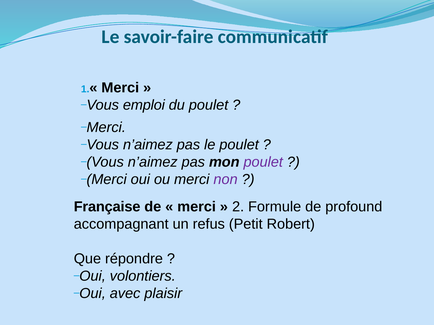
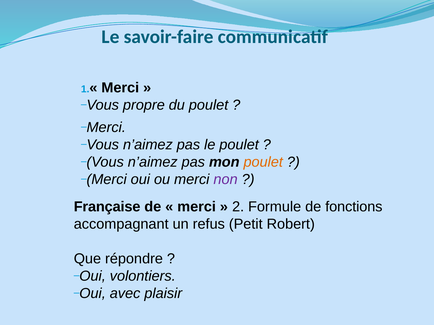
emploi: emploi -> propre (144, 105)
poulet colour: purple -> orange (263, 162)
profound: profound -> fonctions (354, 207)
